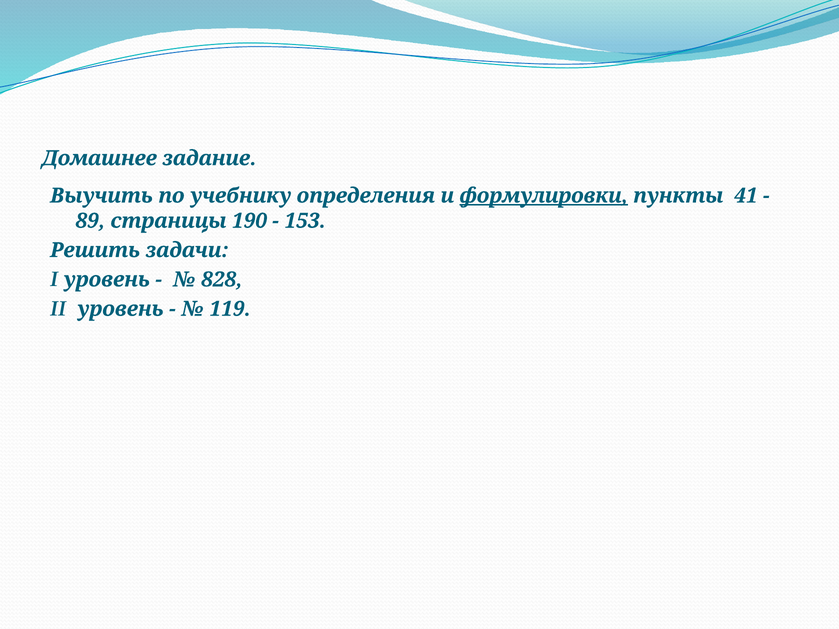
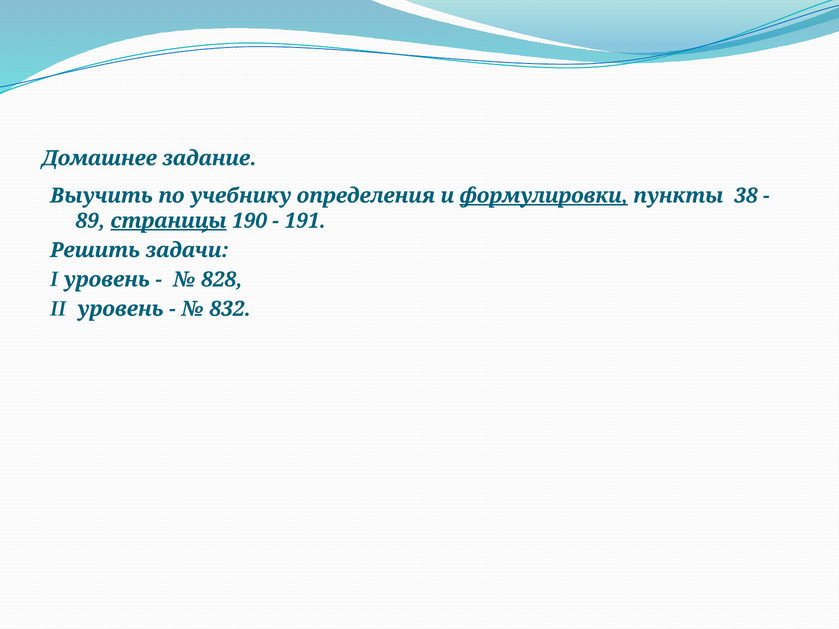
41: 41 -> 38 (746, 196)
страницы underline: none -> present (168, 221)
153: 153 -> 191 (305, 221)
119: 119 -> 832 (230, 309)
